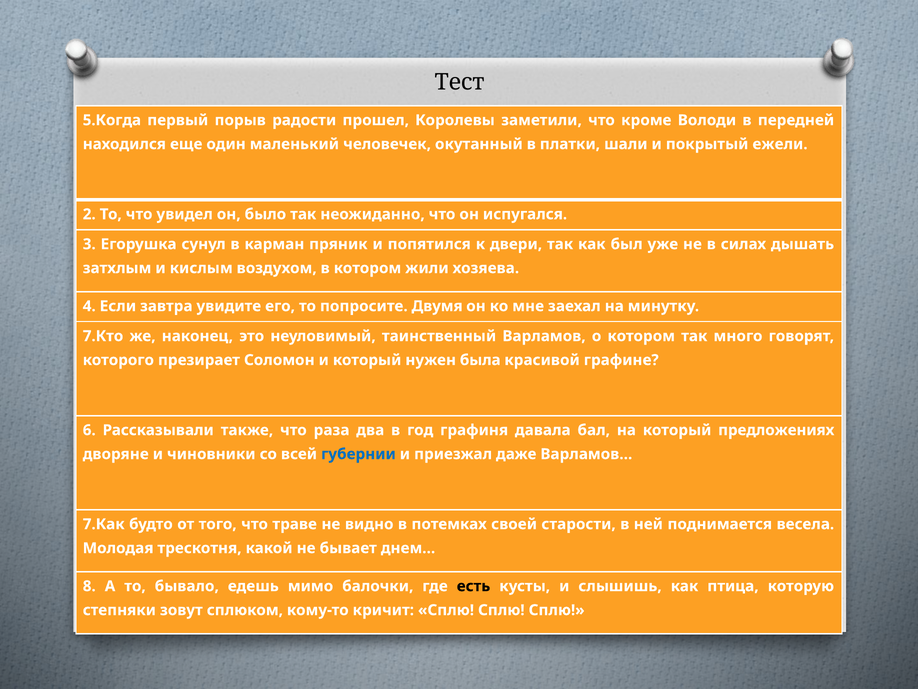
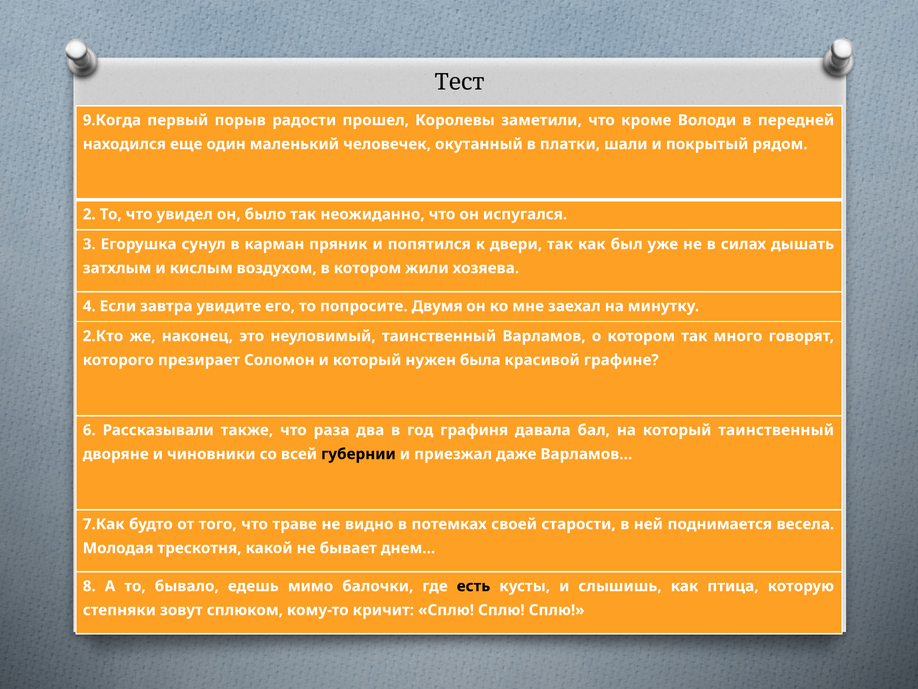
5.Когда: 5.Когда -> 9.Когда (112, 120)
ежели: ежели -> рядом (780, 144)
7.Кто: 7.Кто -> 2.Кто (103, 336)
который предложениях: предложениях -> таинственный (776, 430)
губернии colour: blue -> black (358, 454)
